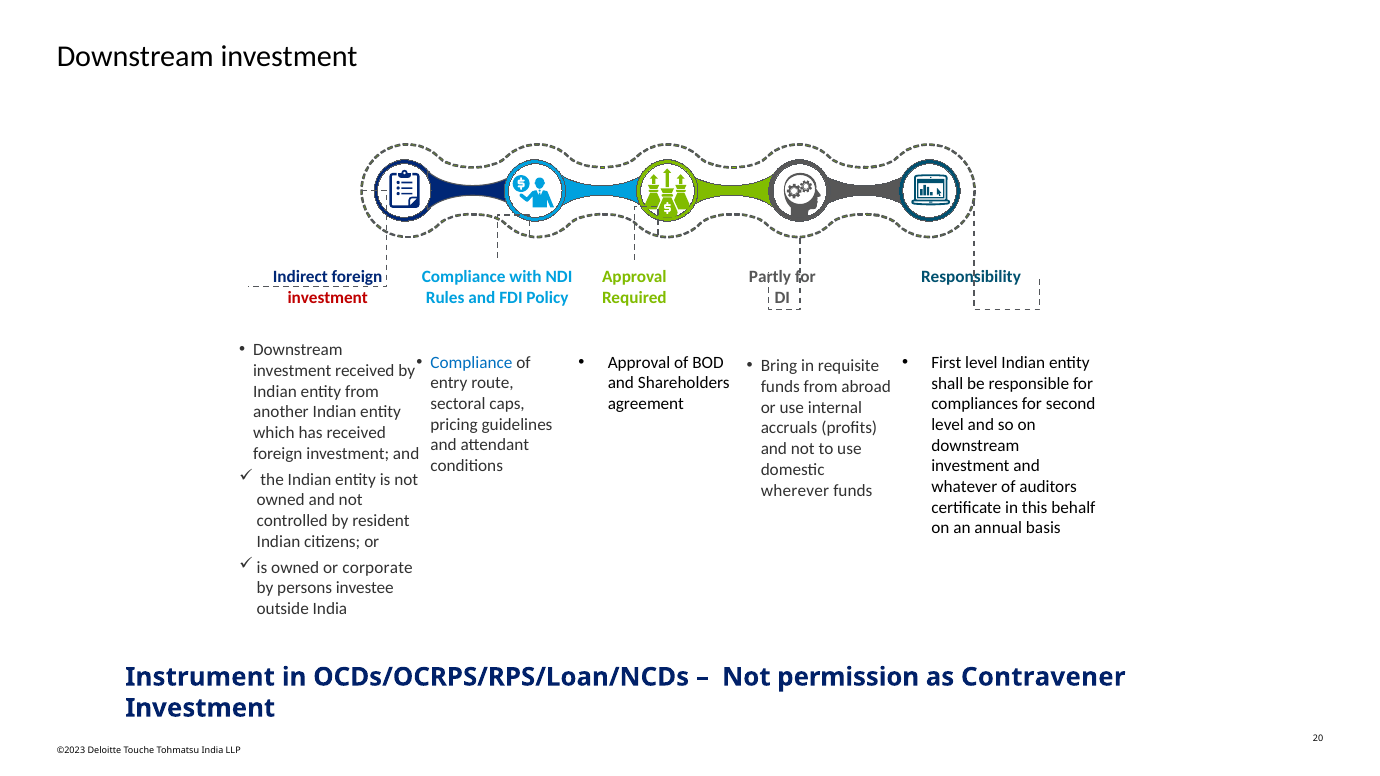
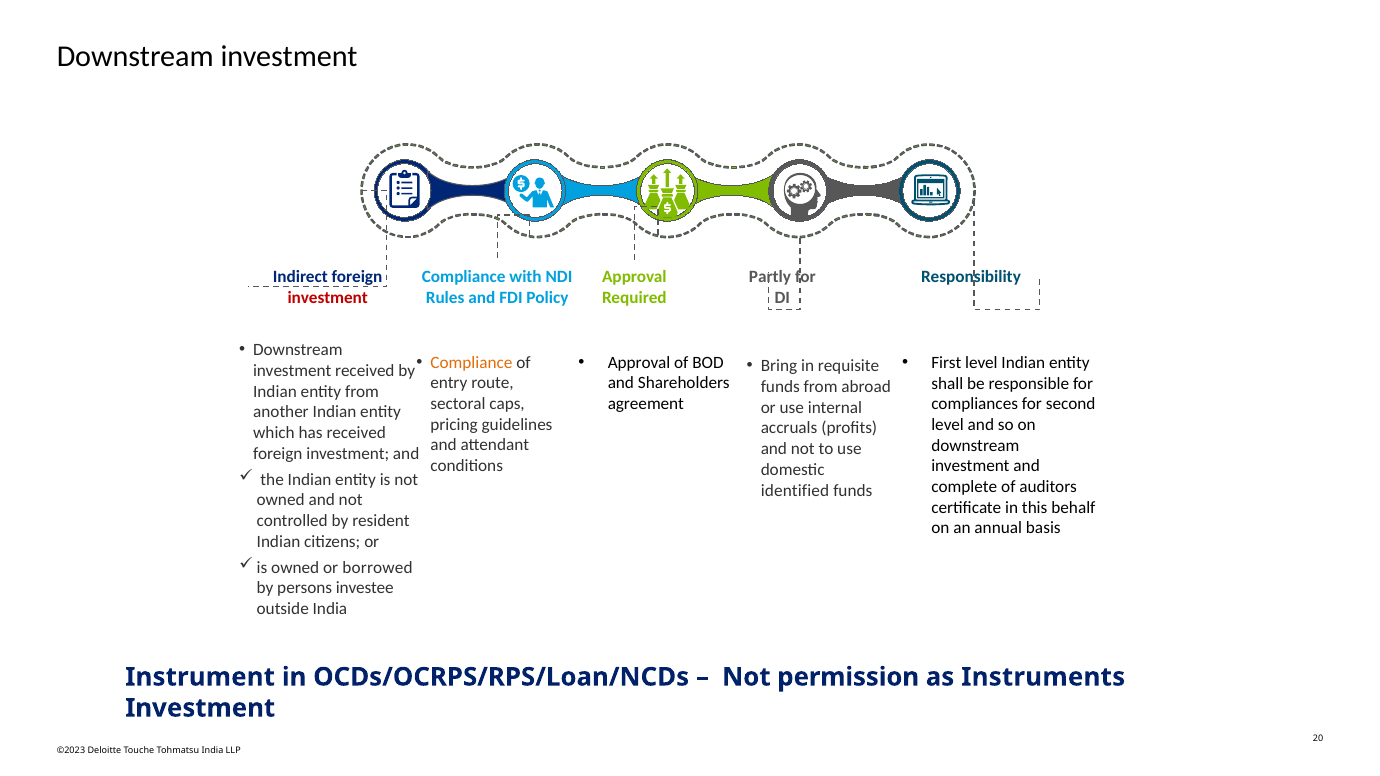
Compliance colour: blue -> orange (471, 363)
whatever: whatever -> complete (964, 487)
wherever: wherever -> identified (795, 491)
corporate: corporate -> borrowed (378, 568)
Contravener: Contravener -> Instruments (1043, 677)
